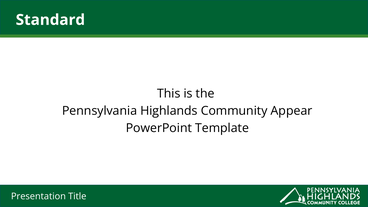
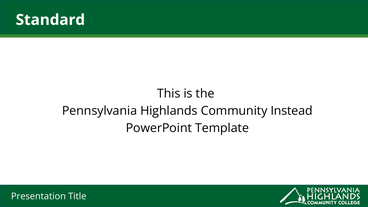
Appear: Appear -> Instead (292, 111)
